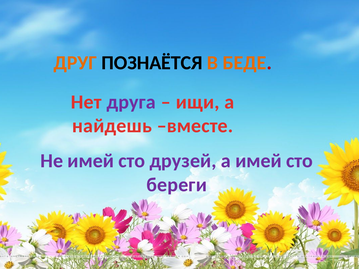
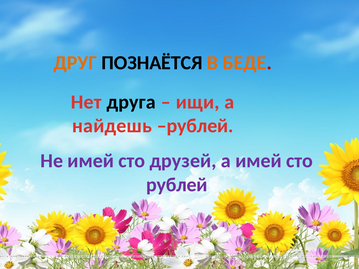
друга colour: purple -> black (131, 102)
найдешь вместе: вместе -> рублей (195, 126)
береги: береги -> рублей (177, 185)
